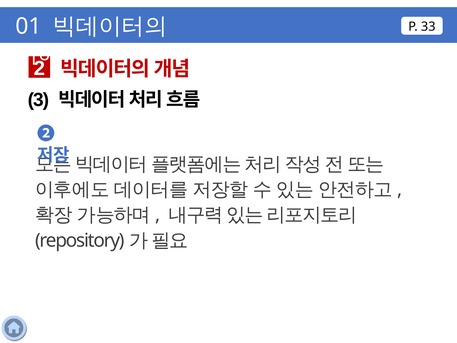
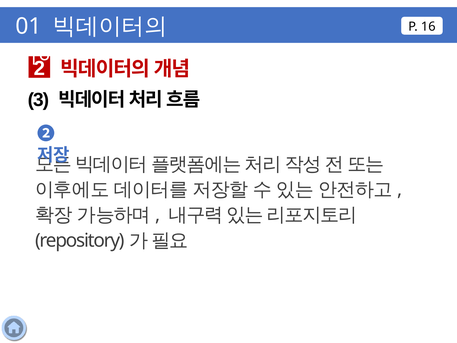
33: 33 -> 16 (428, 27)
